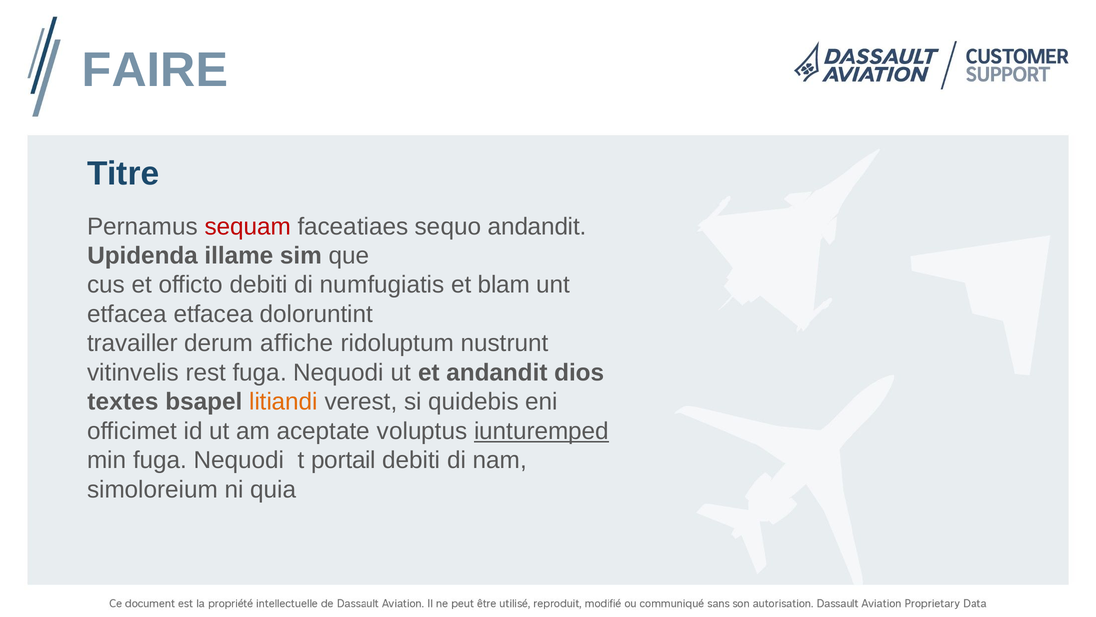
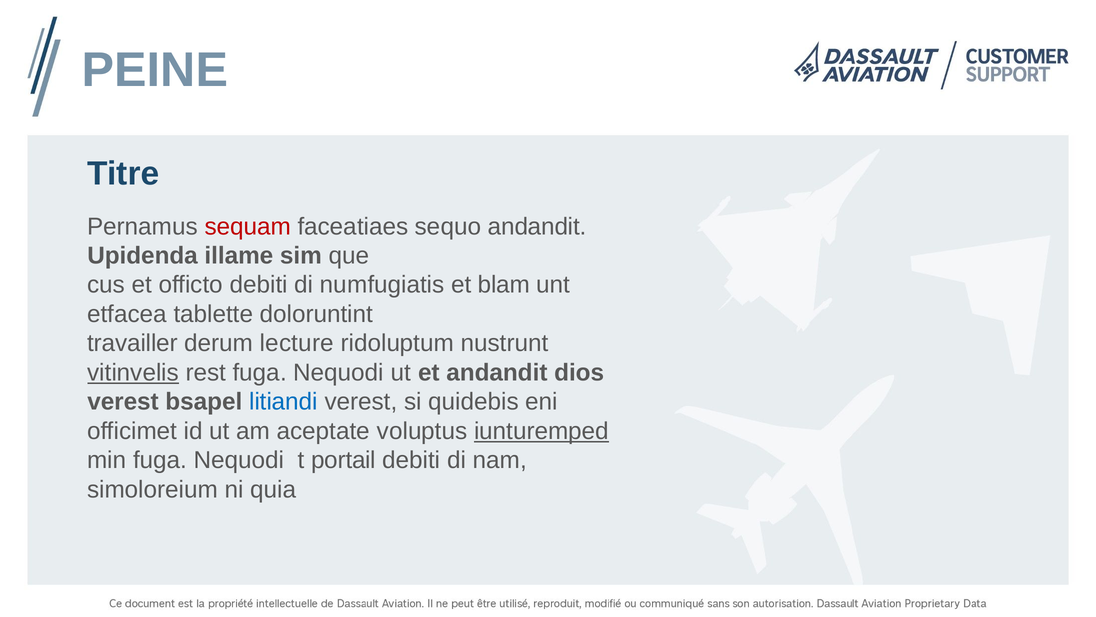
FAIRE: FAIRE -> PEINE (155, 70)
etfacea etfacea: etfacea -> tablette (213, 314)
affiche: affiche -> lecture (297, 343)
vitinvelis underline: none -> present (133, 372)
textes: textes -> verest (123, 402)
litiandi colour: orange -> blue (284, 402)
